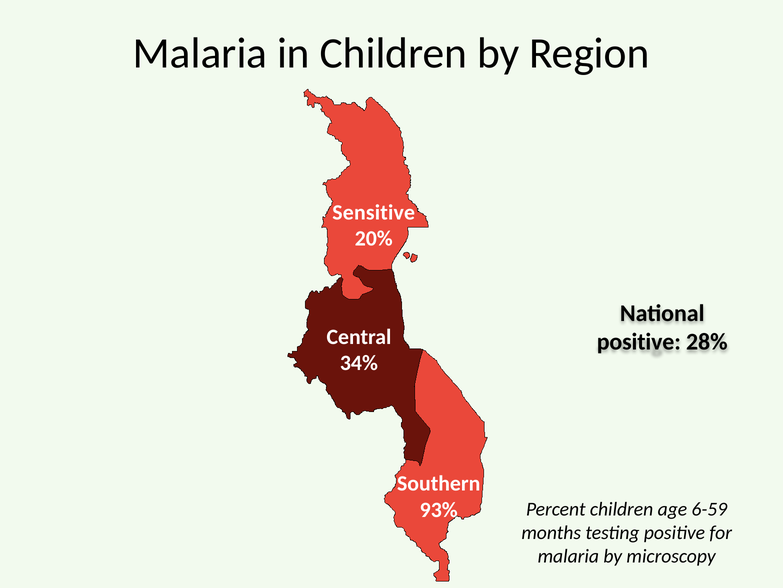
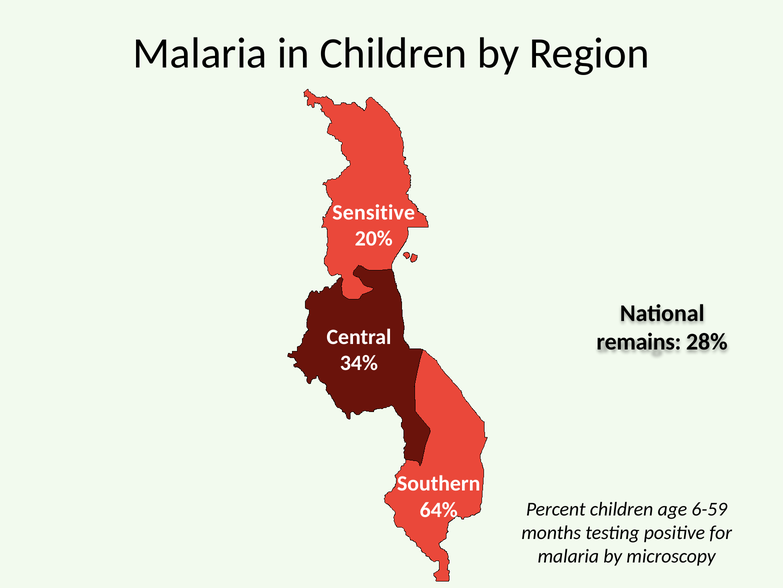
positive: positive -> remains (639, 342)
93%: 93% -> 64% (439, 509)
